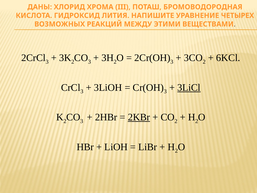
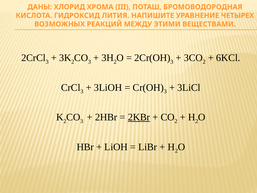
3LiCl underline: present -> none (189, 87)
